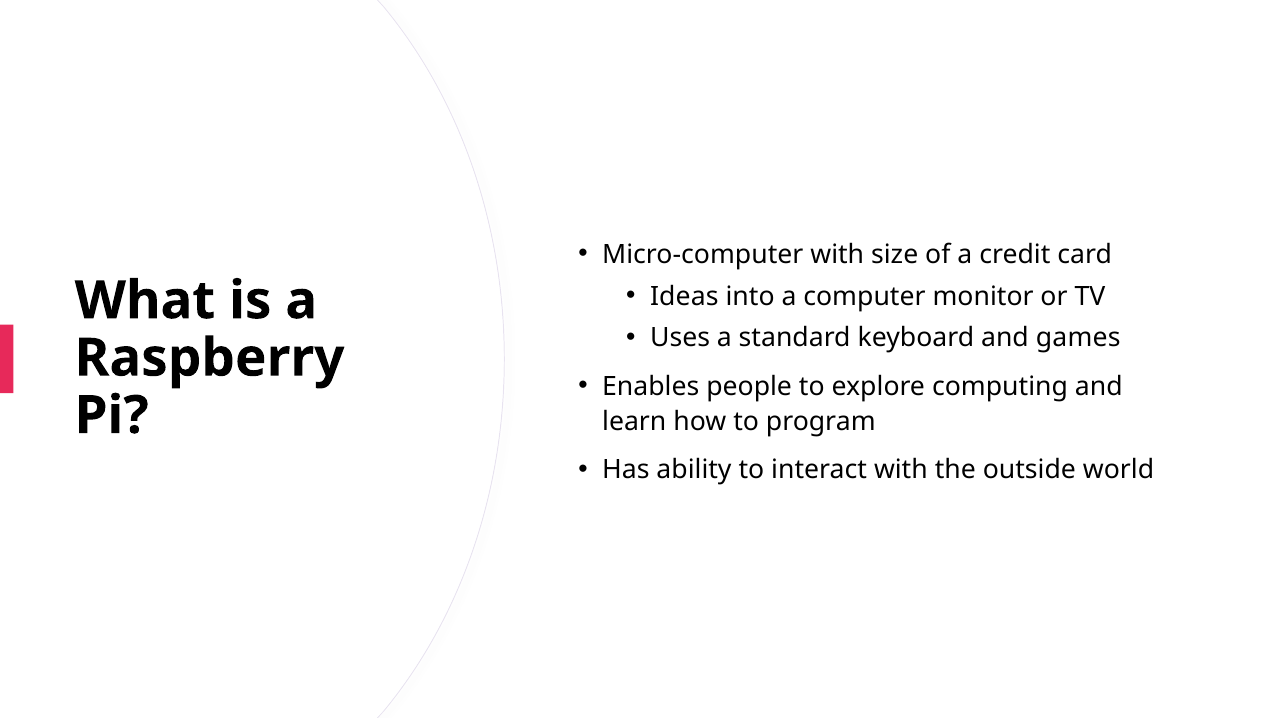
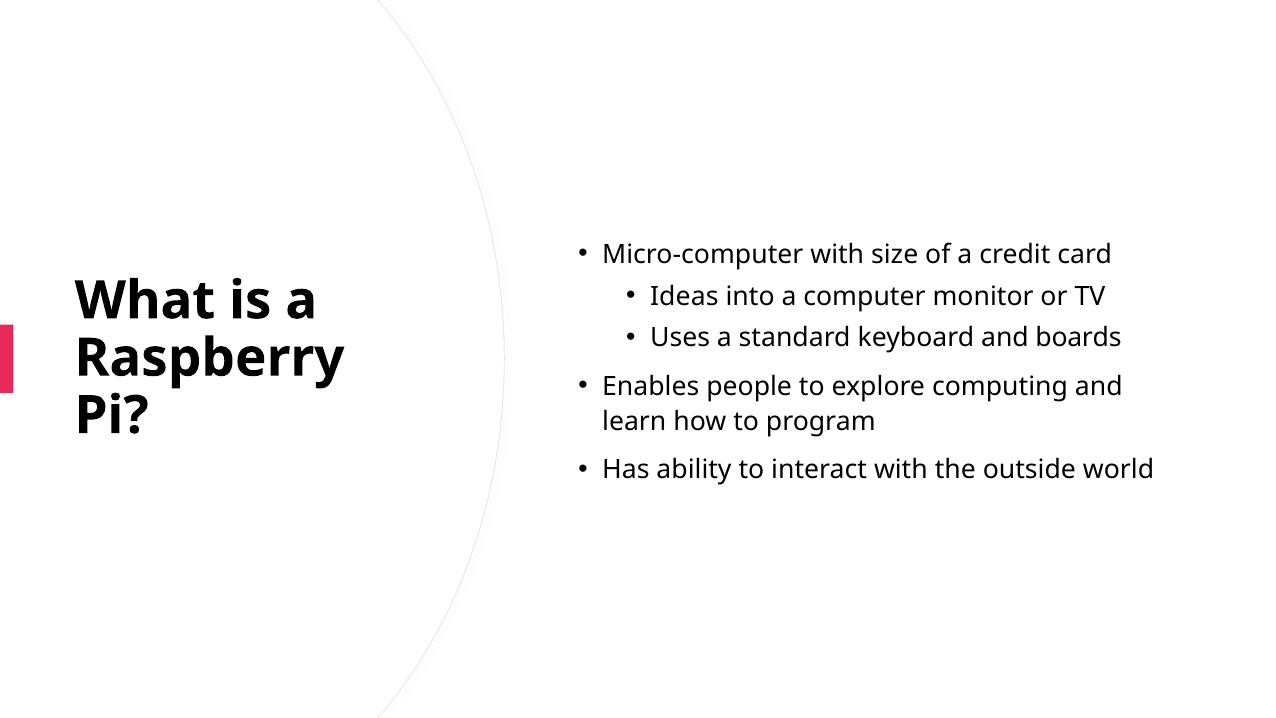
games: games -> boards (1078, 338)
